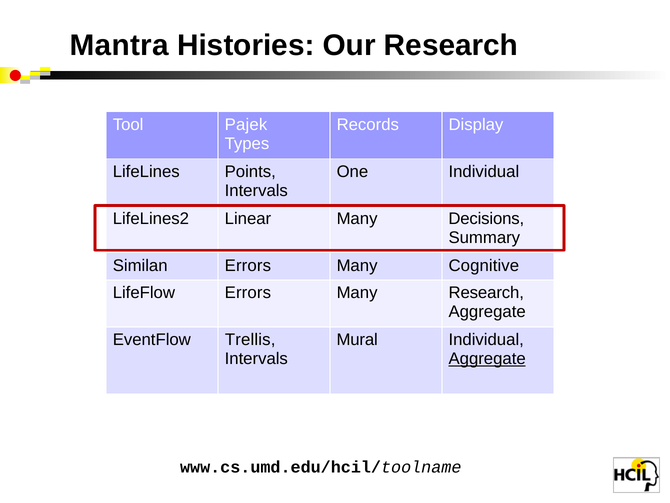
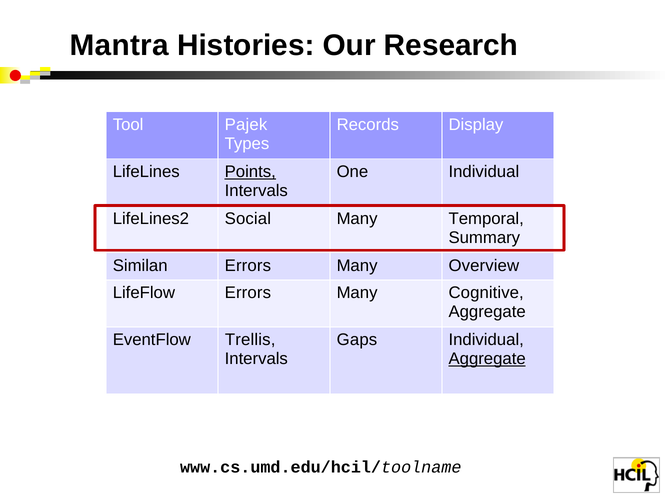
Points underline: none -> present (250, 172)
Linear: Linear -> Social (248, 219)
Decisions: Decisions -> Temporal (486, 219)
Cognitive: Cognitive -> Overview (484, 265)
Many Research: Research -> Cognitive (486, 293)
Mural: Mural -> Gaps (357, 340)
